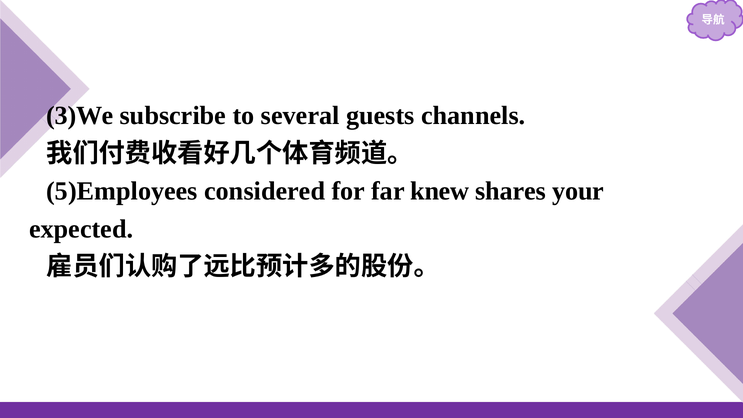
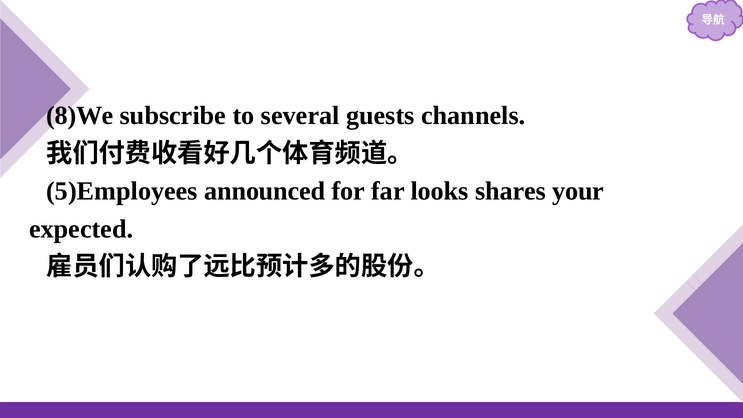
3)We: 3)We -> 8)We (80, 116)
considered: considered -> announced (265, 191)
knew: knew -> looks (440, 191)
